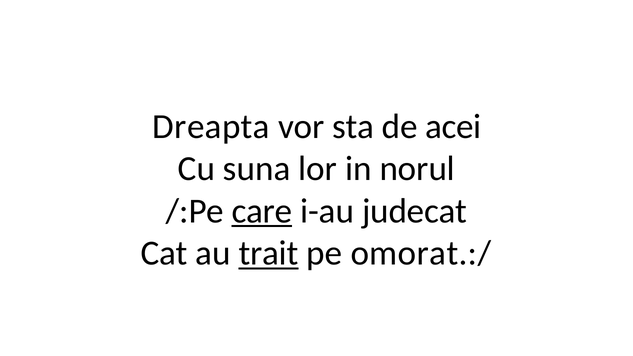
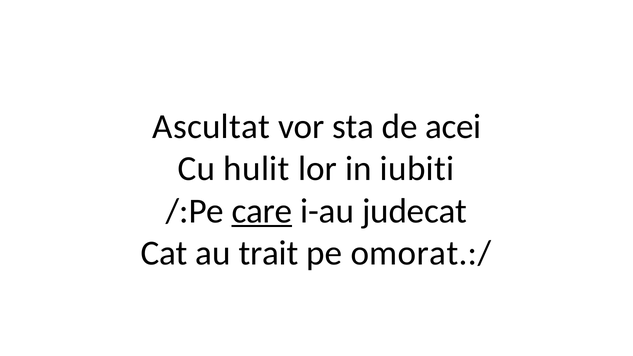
Dreapta: Dreapta -> Ascultat (211, 127)
suna: suna -> hulit (257, 169)
norul: norul -> iubiti (417, 169)
trait underline: present -> none (269, 253)
